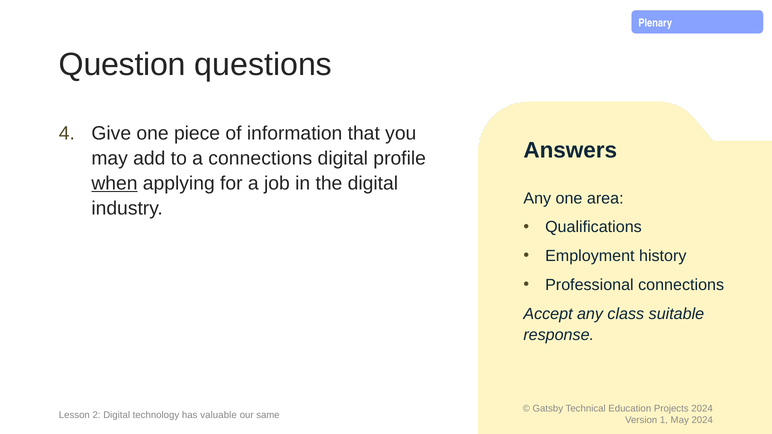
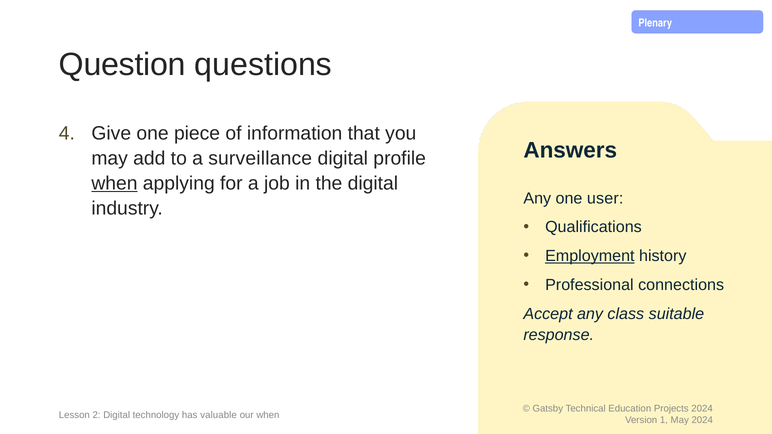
a connections: connections -> surveillance (260, 158)
area: area -> user (605, 198)
Employment underline: none -> present (590, 256)
our same: same -> when (268, 415)
